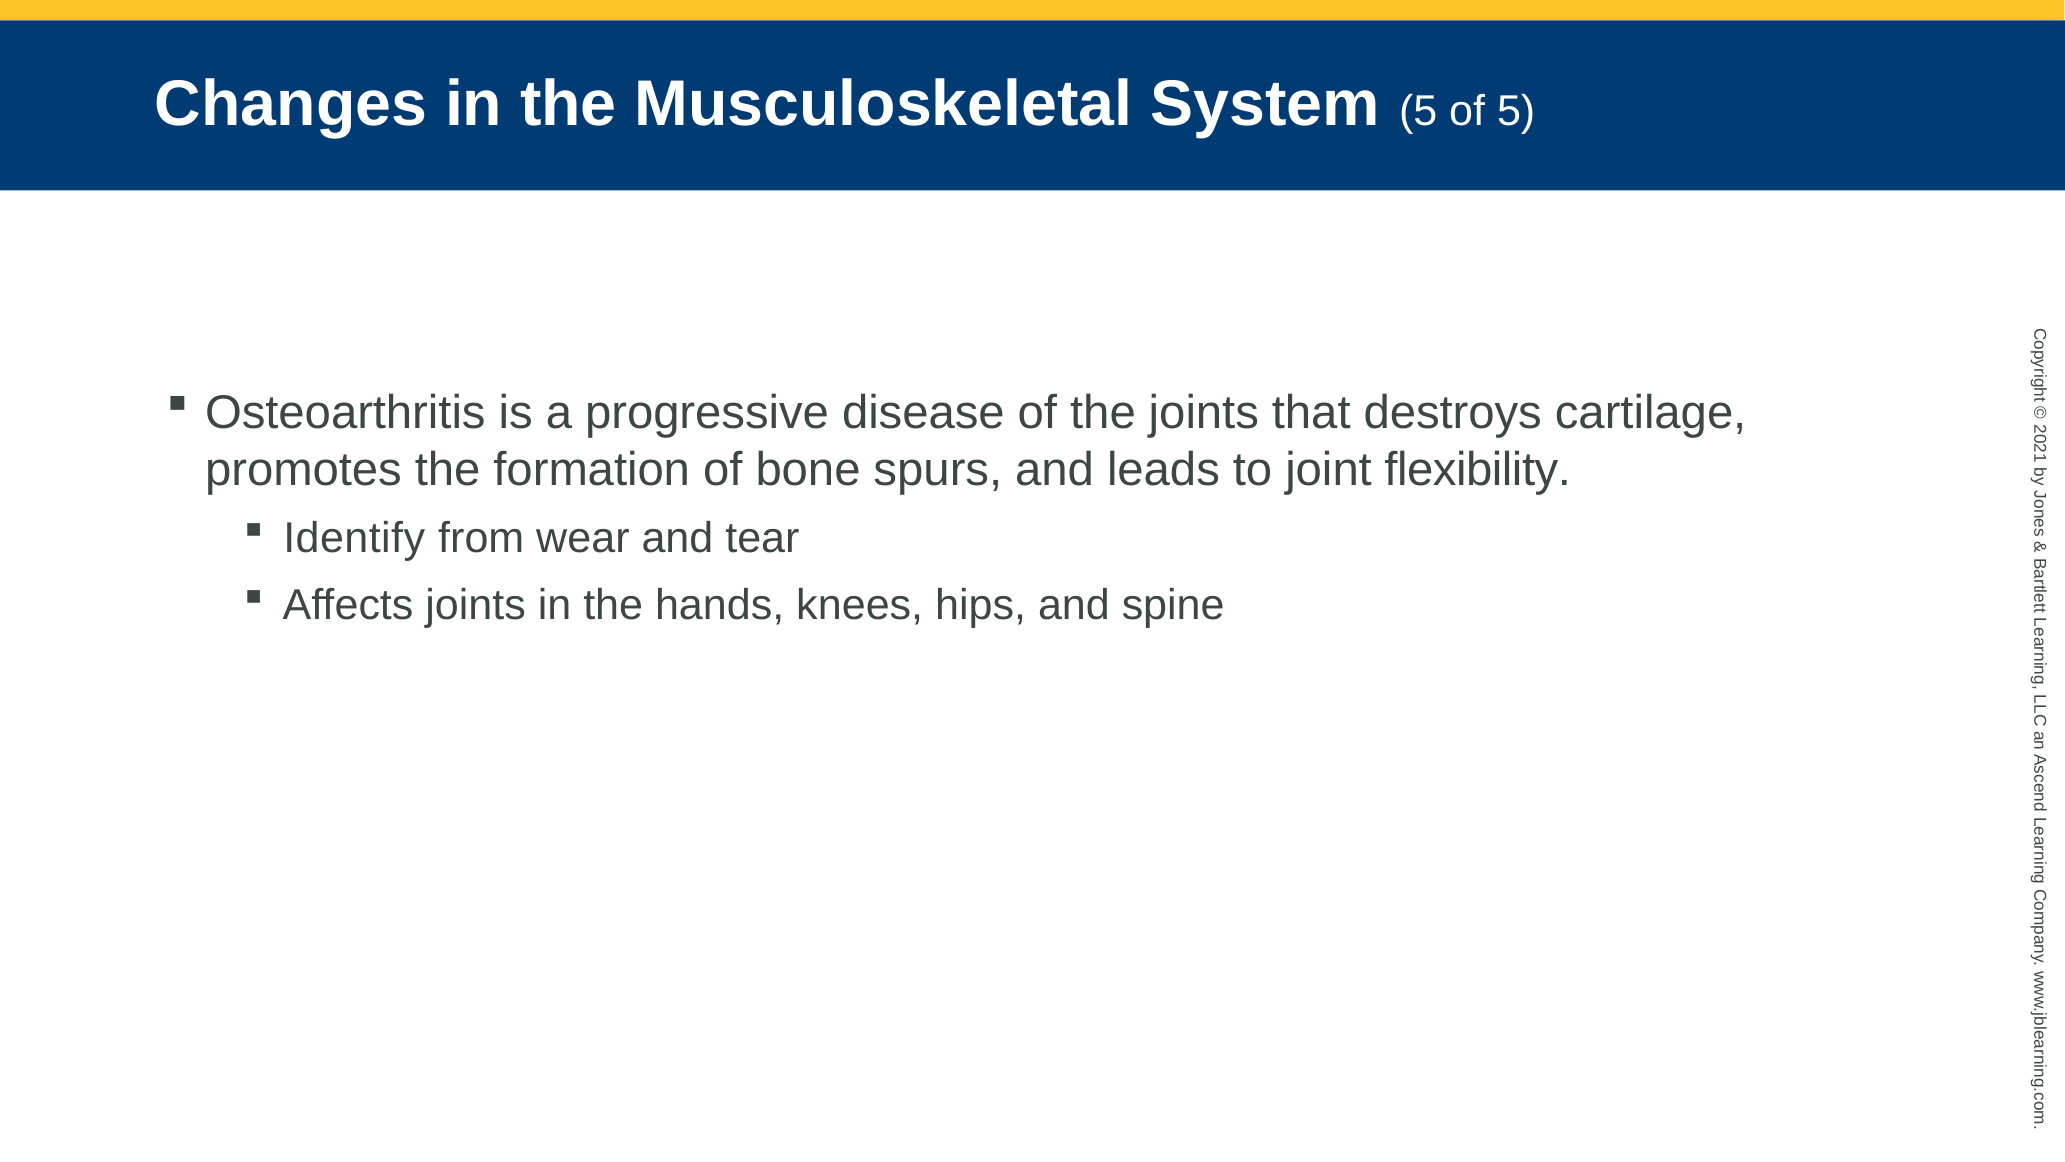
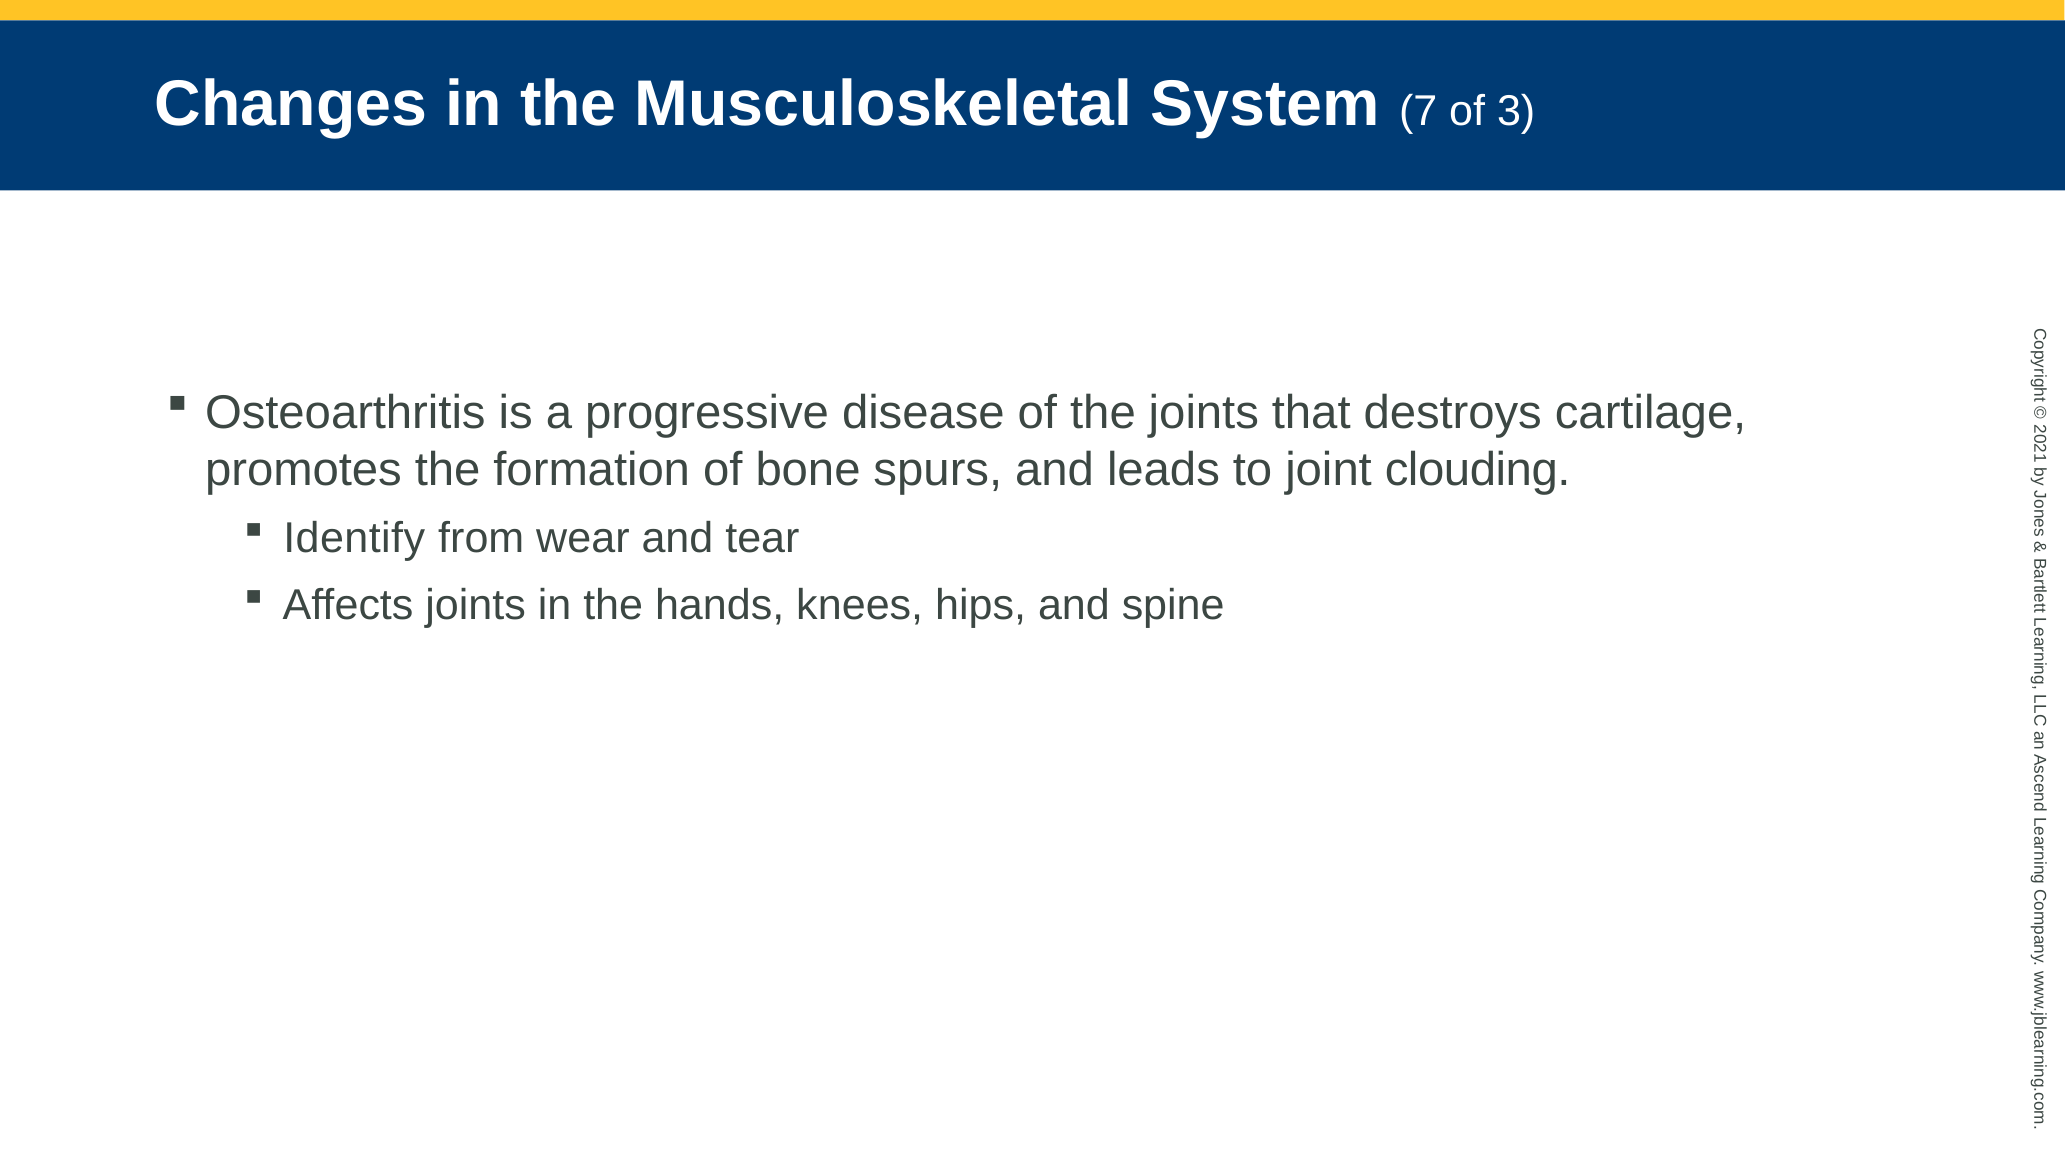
System 5: 5 -> 7 (1418, 111)
of 5: 5 -> 3 (1516, 111)
flexibility: flexibility -> clouding (1478, 469)
